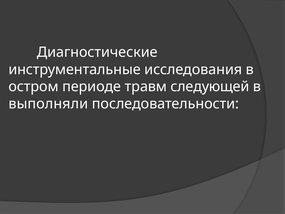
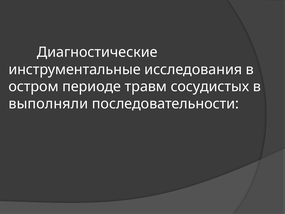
следующей: следующей -> сосудистых (210, 87)
